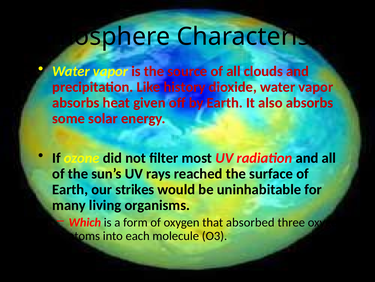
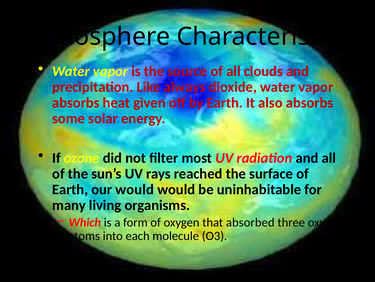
history: history -> always (184, 87)
our strikes: strikes -> would (135, 189)
